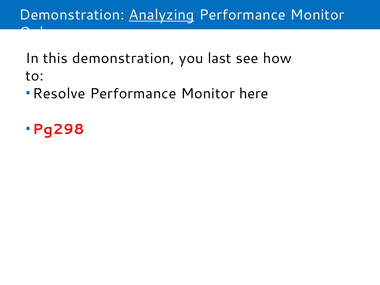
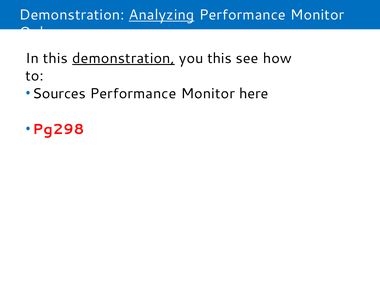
demonstration underline: none -> present (123, 58)
you last: last -> this (220, 58)
Resolve: Resolve -> Sources (59, 94)
